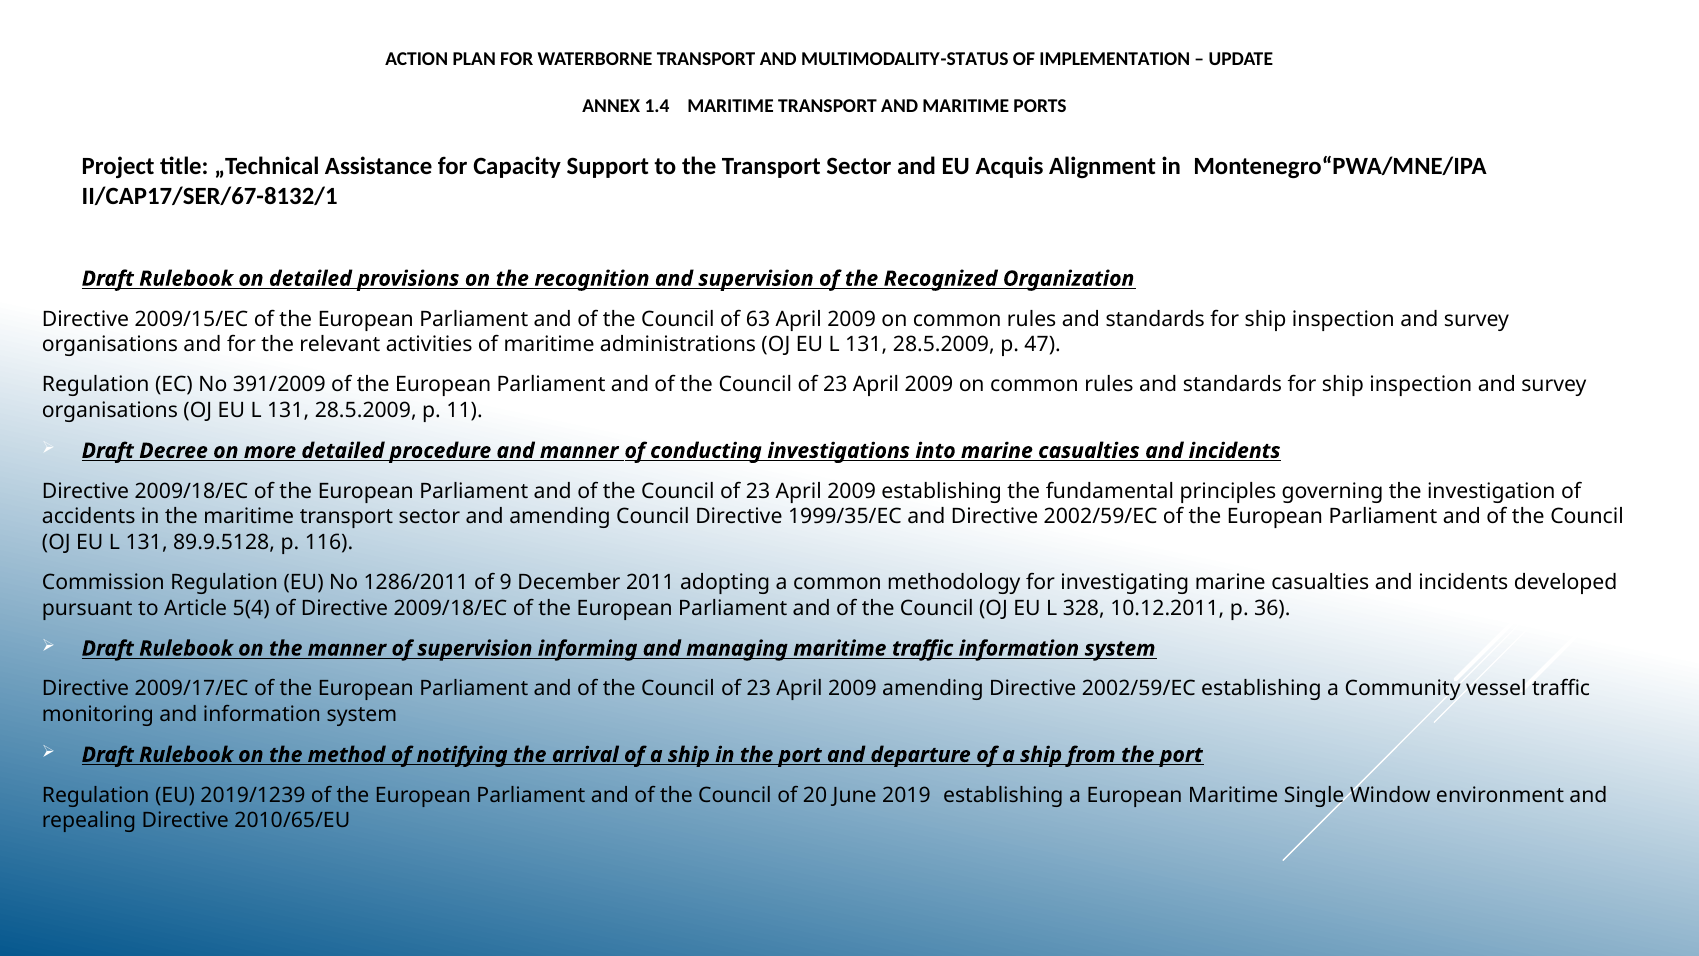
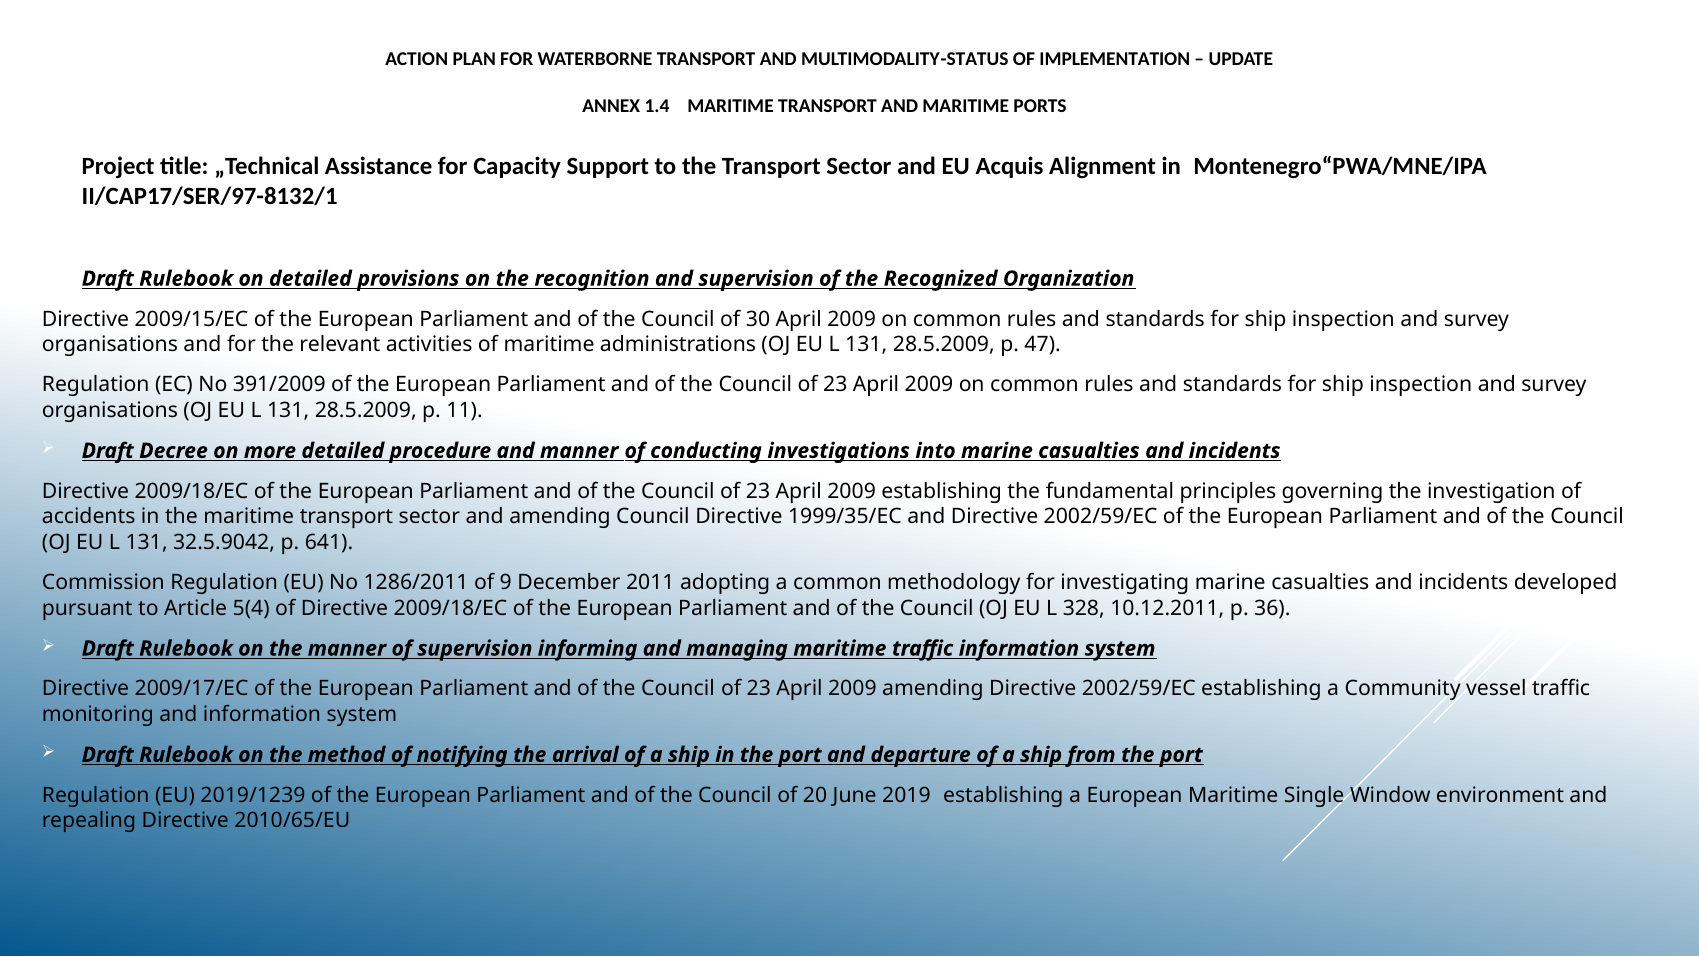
II/CAP17/SER/67-8132/1: II/CAP17/SER/67-8132/1 -> II/CAP17/SER/97-8132/1 (210, 196)
63: 63 -> 30 (758, 319)
89.9.5128: 89.9.5128 -> 32.5.9042 (224, 542)
116: 116 -> 641 (329, 542)
